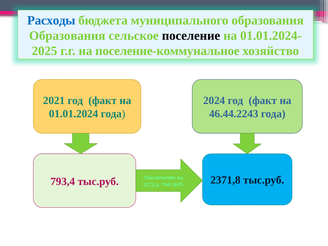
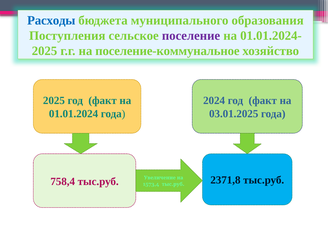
Образования: Образования -> Поступления (67, 36)
поселение colour: black -> purple (191, 36)
2021: 2021 -> 2025 (54, 101)
46.44.2243: 46.44.2243 -> 03.01.2025 (234, 114)
793,4: 793,4 -> 758,4 (63, 181)
